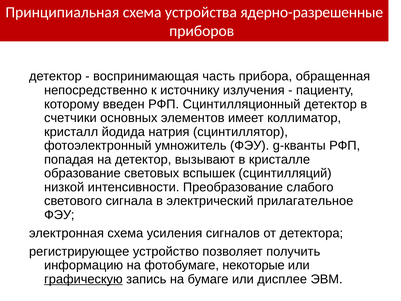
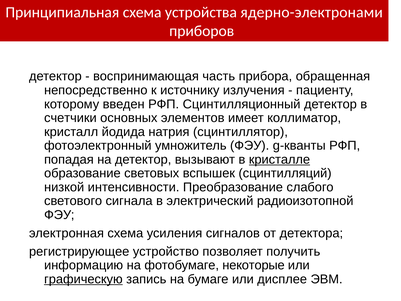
ядерно-разрешенные: ядерно-разрешенные -> ядерно-электронами (312, 12)
кристалле underline: none -> present (279, 159)
прилагательное: прилагательное -> радиоизотопной (305, 201)
